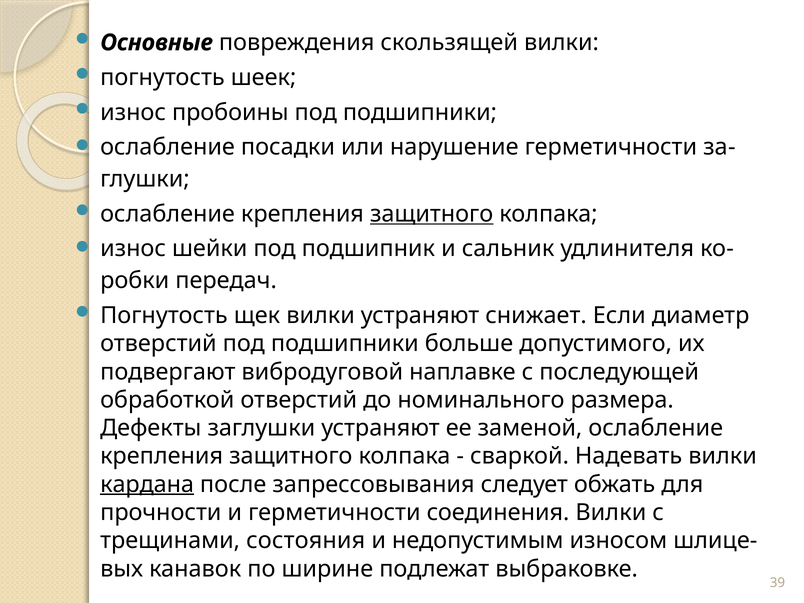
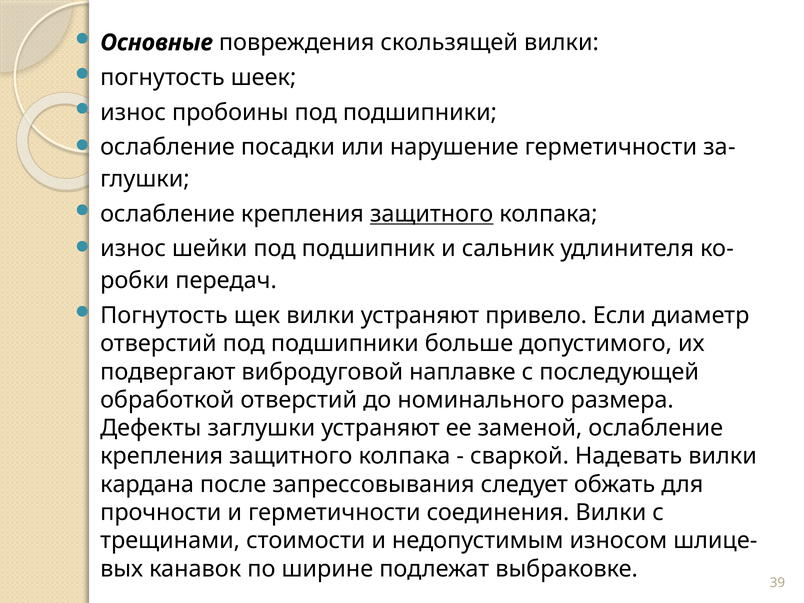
снижает: снижает -> привело (536, 316)
кардана underline: present -> none (147, 484)
состояния: состояния -> стоимости (306, 541)
